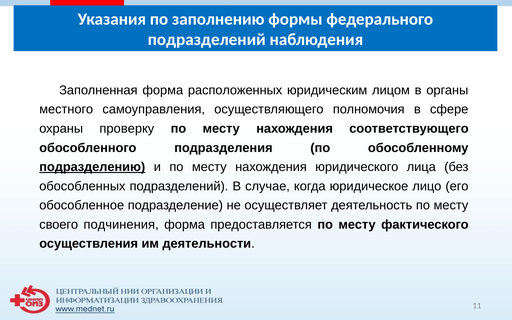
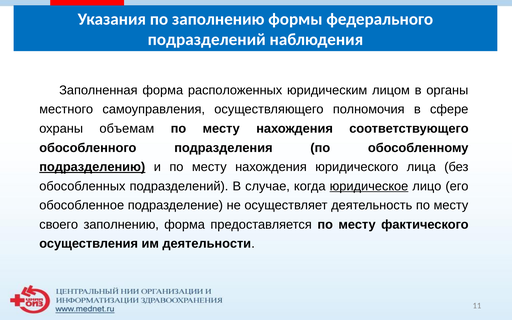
проверку: проверку -> объемам (127, 129)
юридическое underline: none -> present (369, 186)
своего подчинения: подчинения -> заполнению (121, 225)
